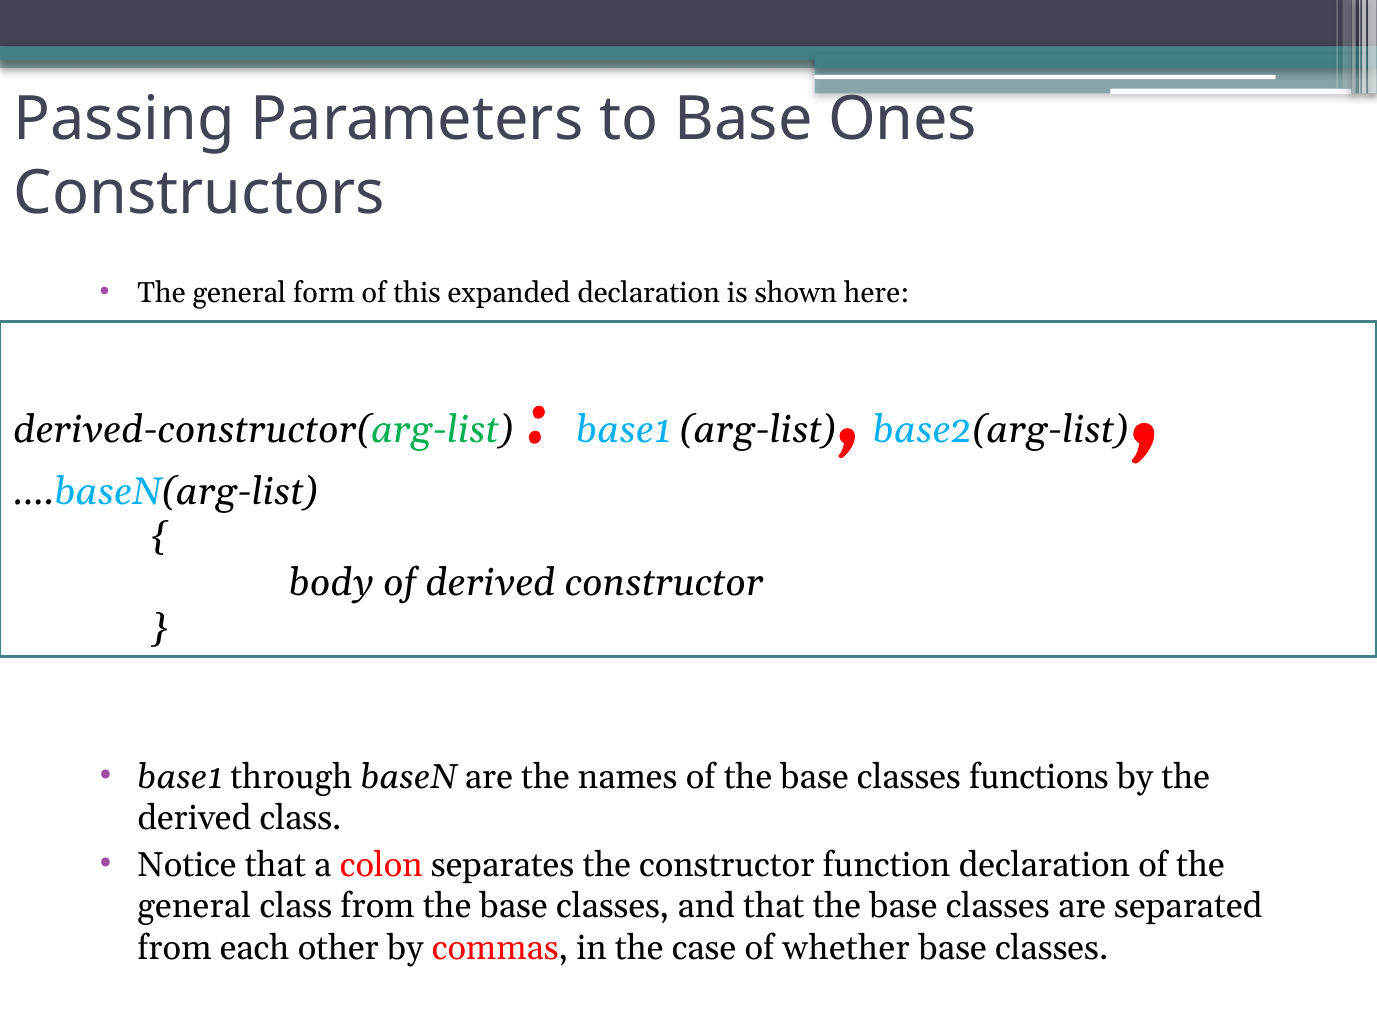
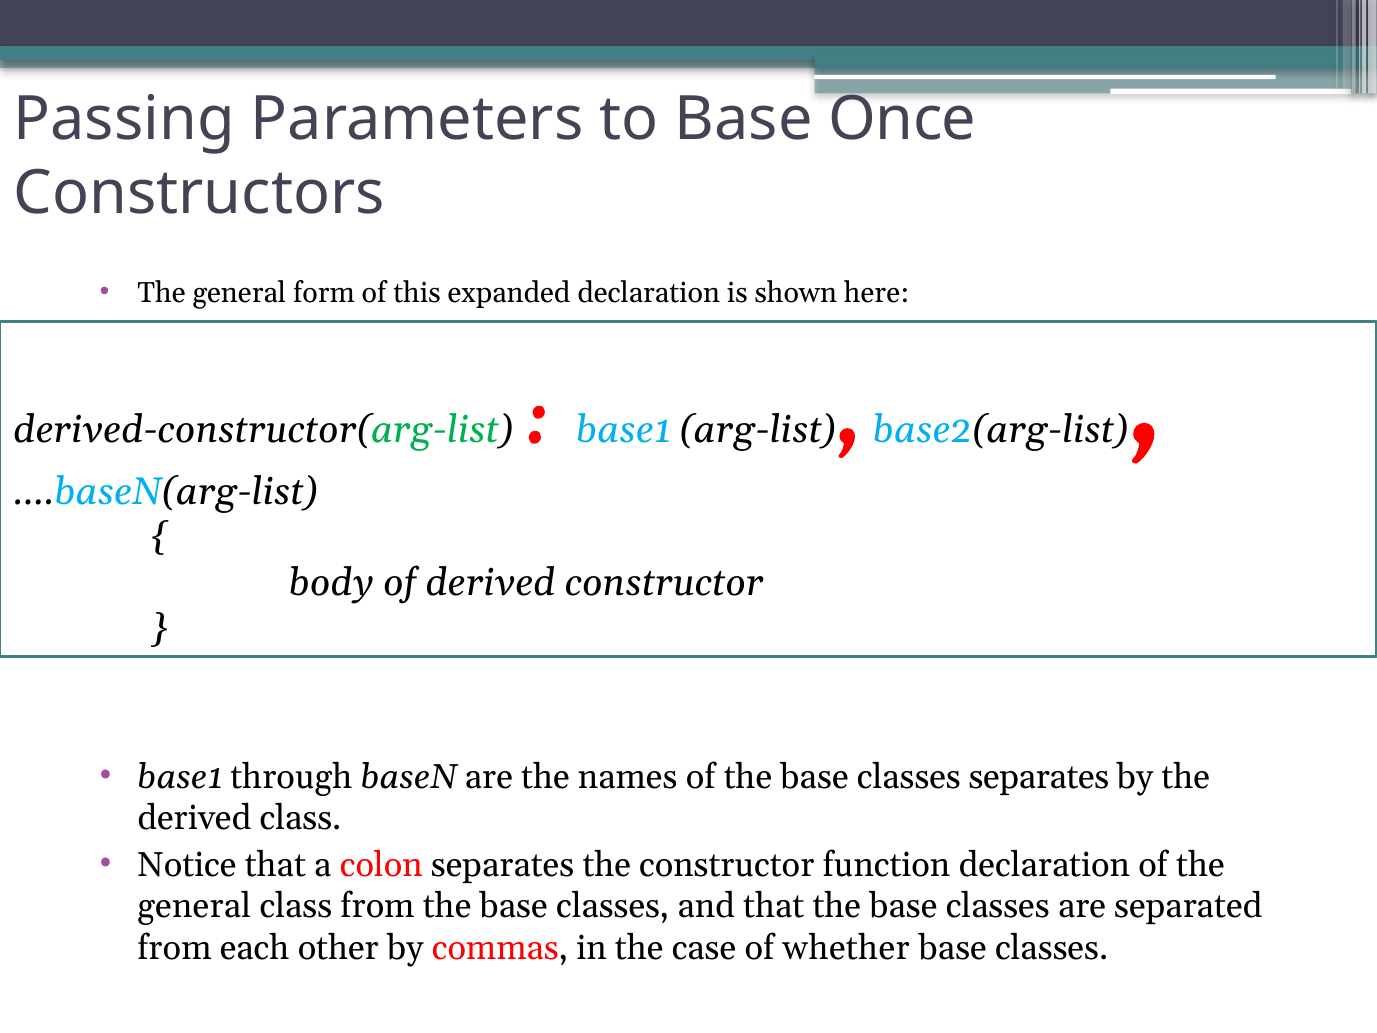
Ones: Ones -> Once (902, 120)
classes functions: functions -> separates (1039, 777)
